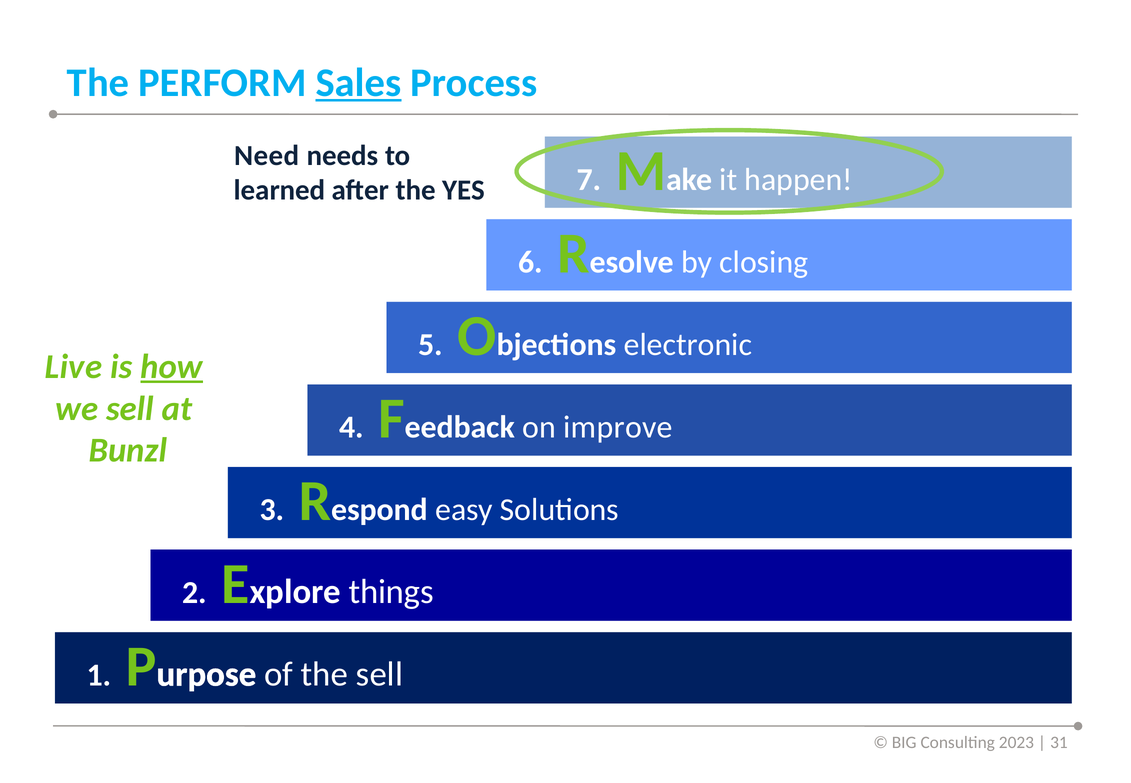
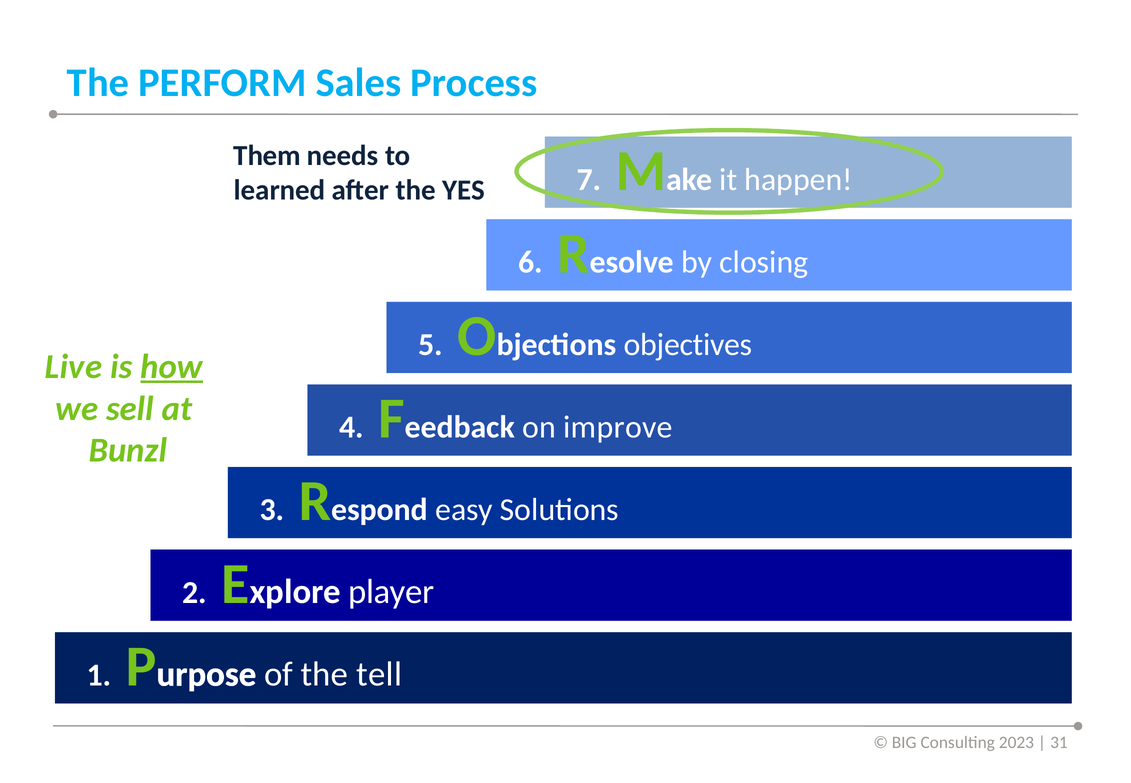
Sales underline: present -> none (358, 83)
Need: Need -> Them (267, 156)
electronic: electronic -> objectives (688, 345)
things: things -> player (391, 592)
the sell: sell -> tell (379, 674)
